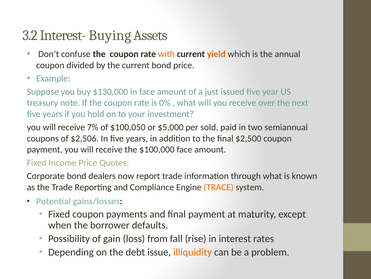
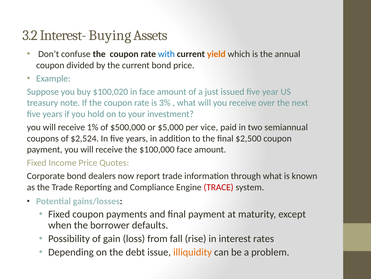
with colour: orange -> blue (166, 54)
$130,000: $130,000 -> $100,020 (110, 92)
0%: 0% -> 3% (165, 103)
7%: 7% -> 1% (93, 127)
$100,050: $100,050 -> $500,000 (128, 127)
sold: sold -> vice (209, 127)
$2,506: $2,506 -> $2,524 (85, 138)
TRACE colour: orange -> red (219, 187)
